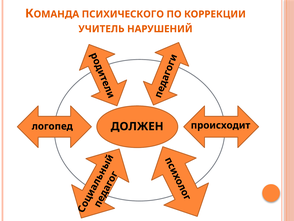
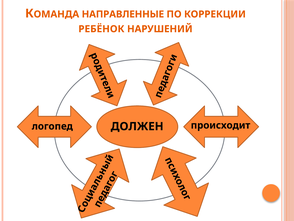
ПСИХИЧЕСКОГО: ПСИХИЧЕСКОГО -> НАПРАВЛЕННЫЕ (123, 14)
УЧИТЕЛЬ: УЧИТЕЛЬ -> РЕБЁНОК (101, 29)
